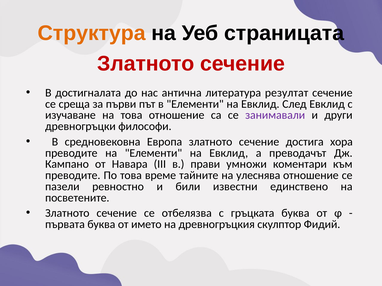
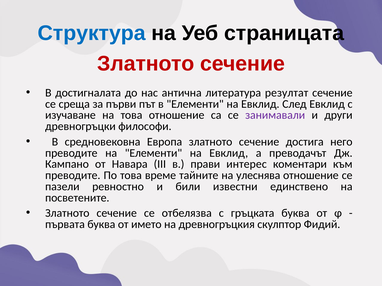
Структура colour: orange -> blue (92, 33)
хора: хора -> него (341, 142)
умножи: умножи -> интерес (247, 164)
